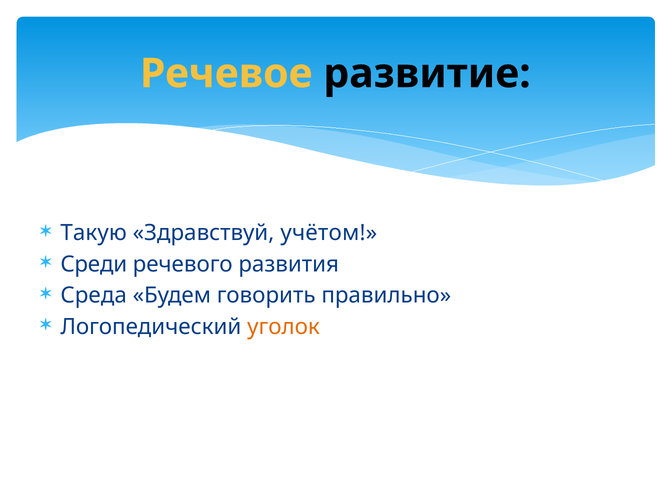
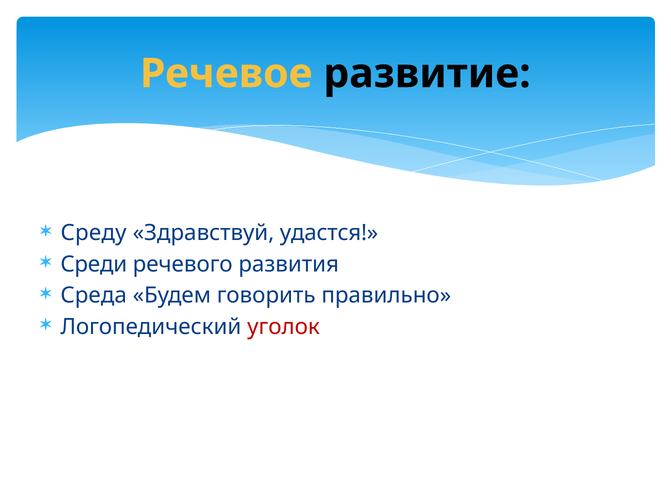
Такую: Такую -> Среду (94, 233)
учётом: учётом -> удастся (329, 233)
уголок colour: orange -> red (283, 327)
